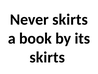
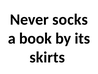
Never skirts: skirts -> socks (70, 19)
